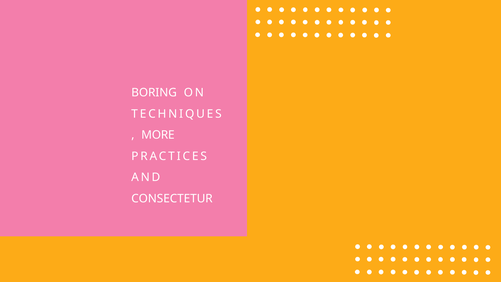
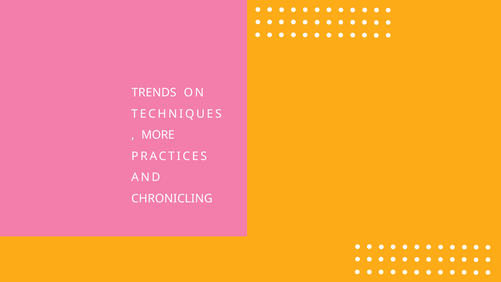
BORING: BORING -> TRENDS (154, 93)
CONSECTETUR: CONSECTETUR -> CHRONICLING (172, 198)
